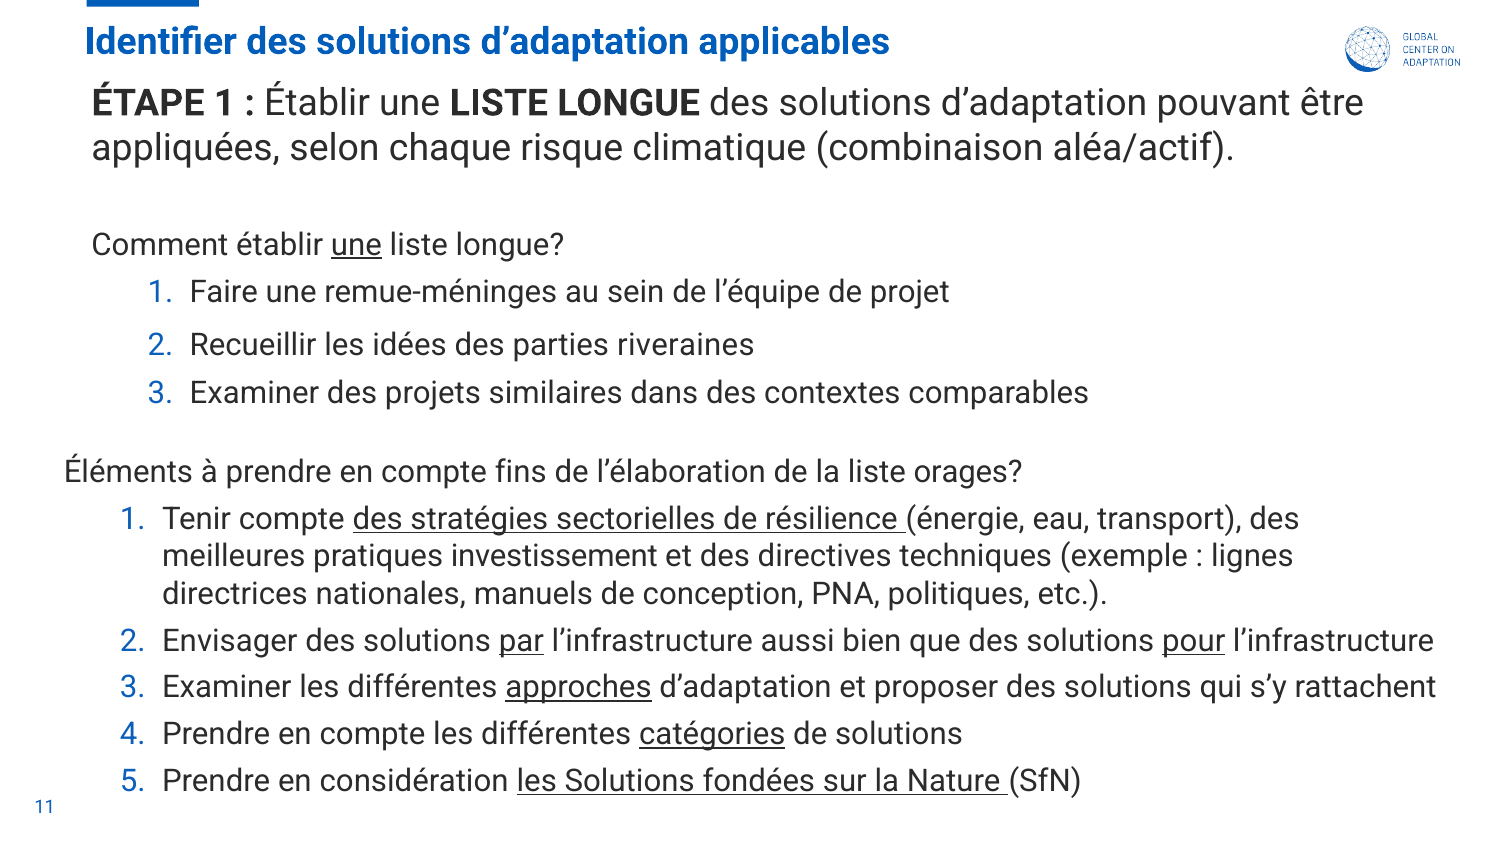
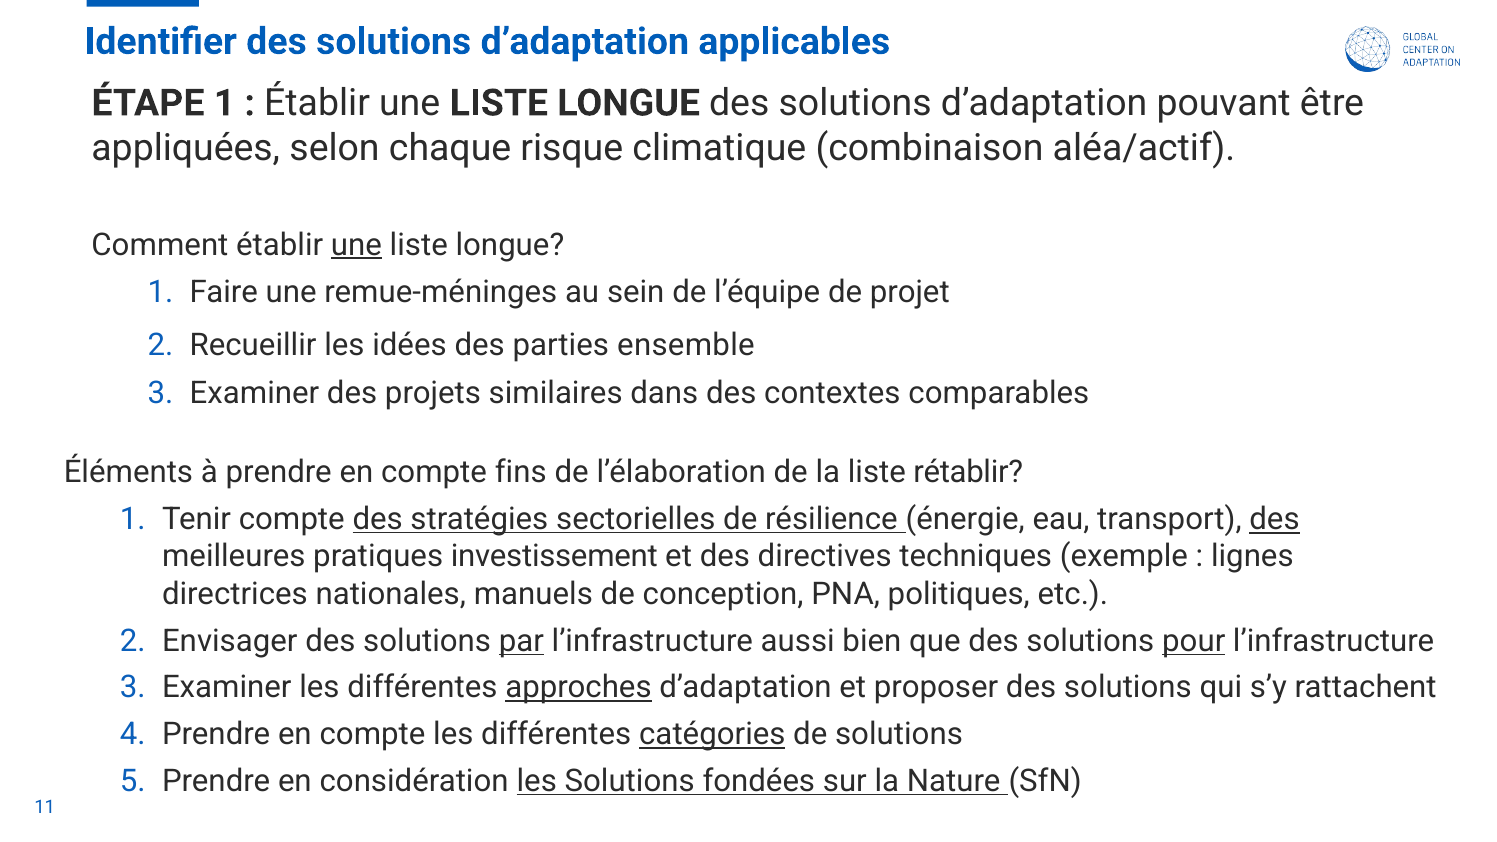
riveraines: riveraines -> ensemble (686, 345)
orages: orages -> rétablir (968, 472)
des underline: none -> present (1275, 519)
